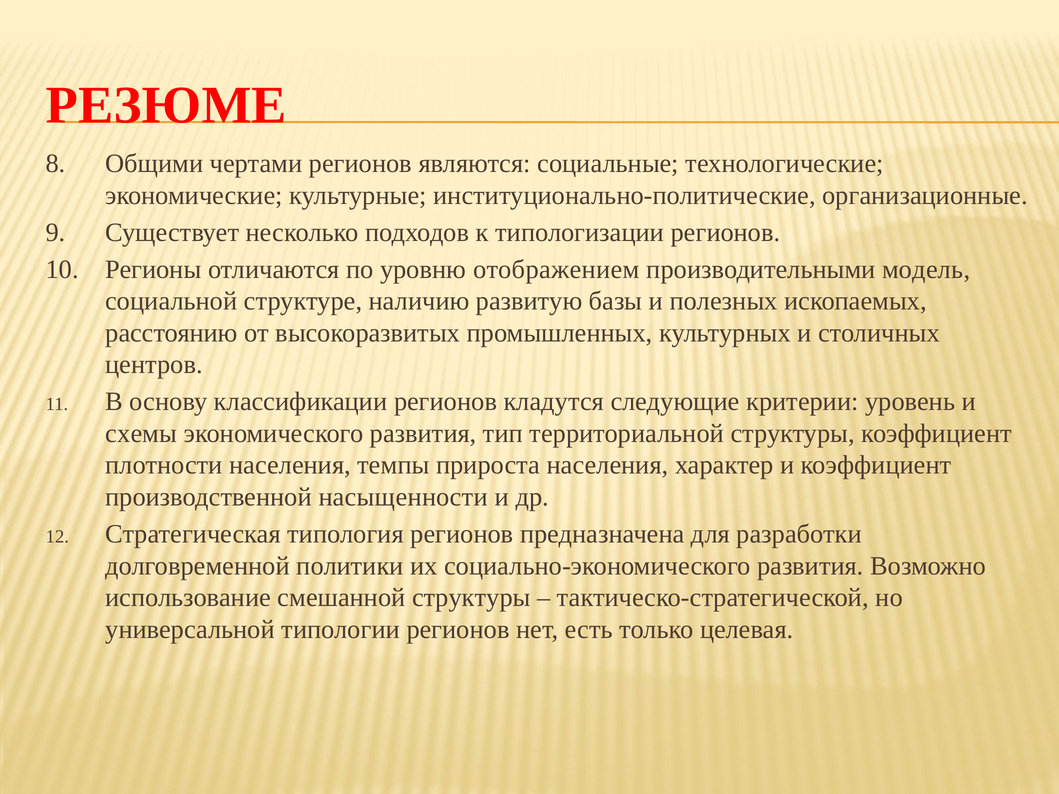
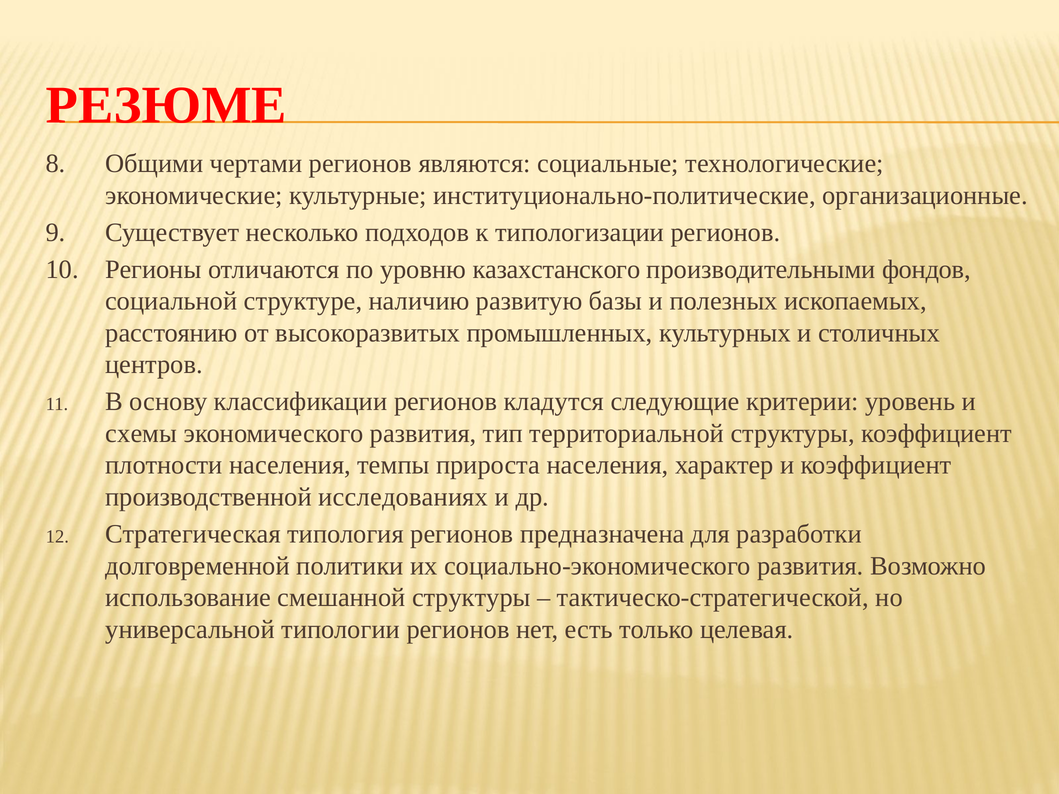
отображением: отображением -> казахстанского (556, 269)
модель: модель -> фондов (926, 269)
насыщенности: насыщенности -> исследованиях (403, 497)
